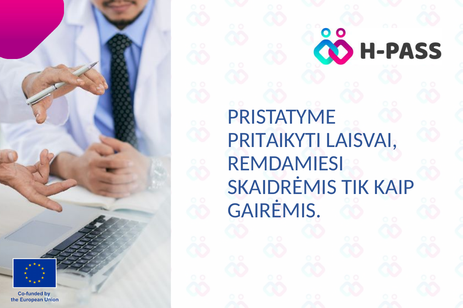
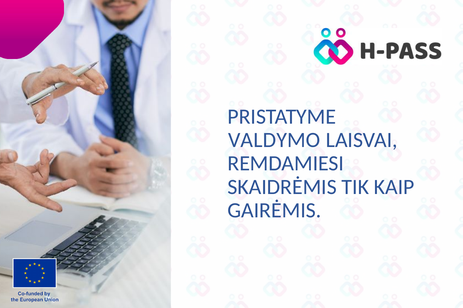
PRITAIKYTI: PRITAIKYTI -> VALDYMO (274, 140)
